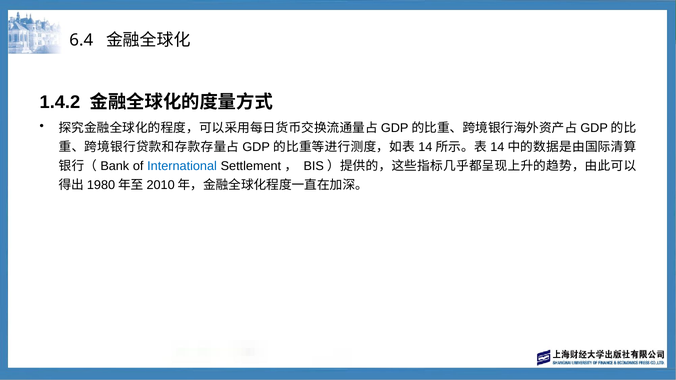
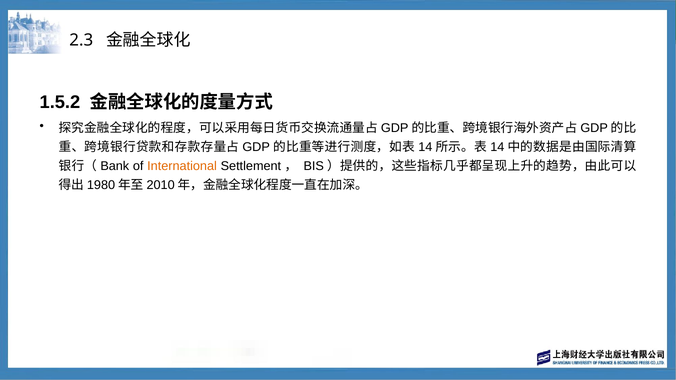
6.4: 6.4 -> 2.3 (81, 40)
1.4.2: 1.4.2 -> 1.5.2 (60, 102)
International colour: blue -> orange (182, 166)
